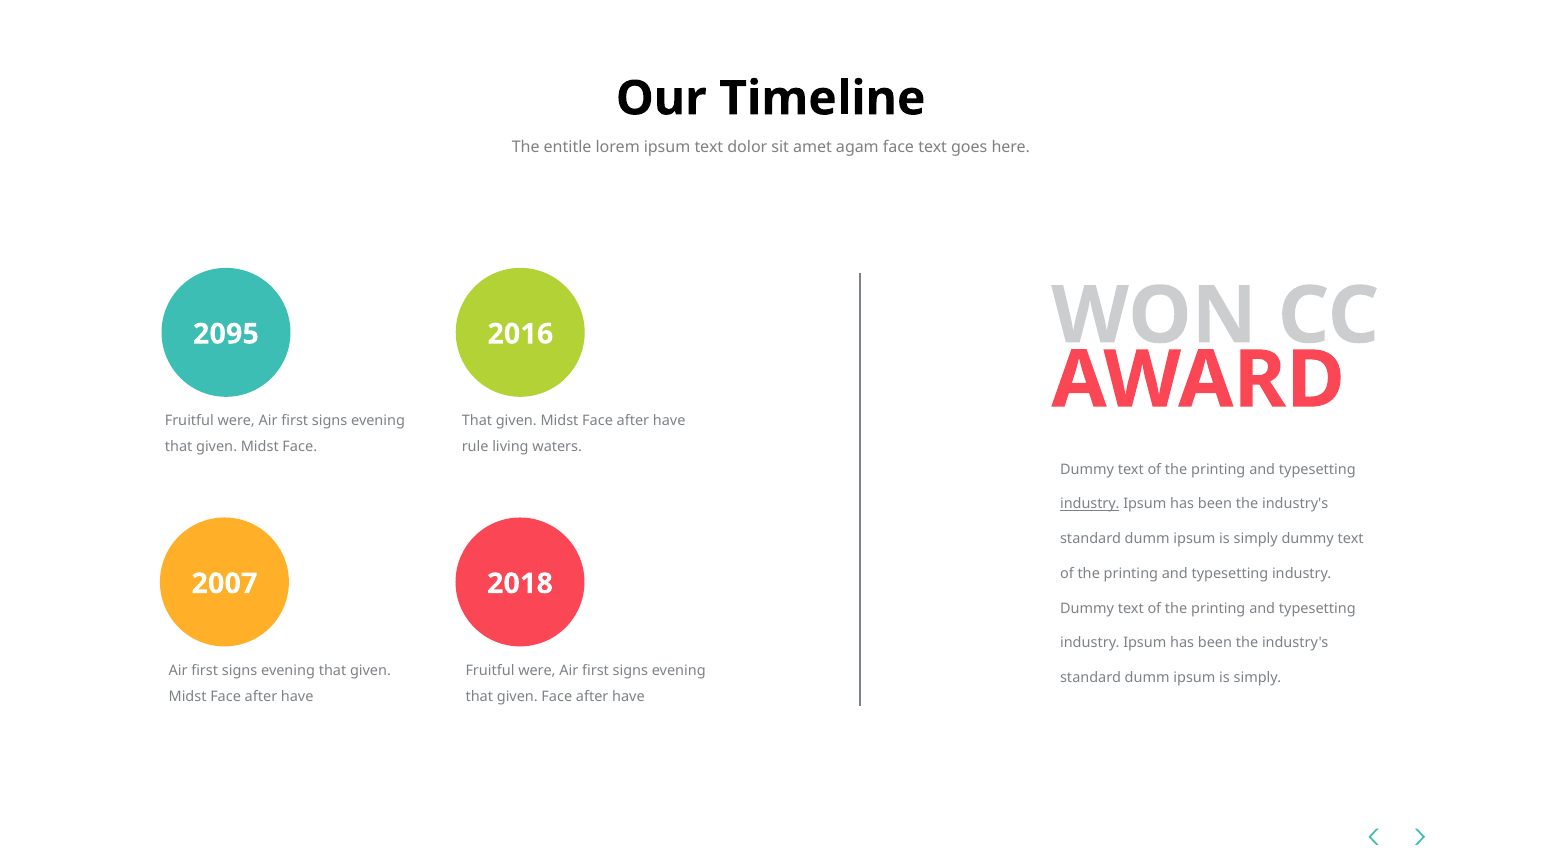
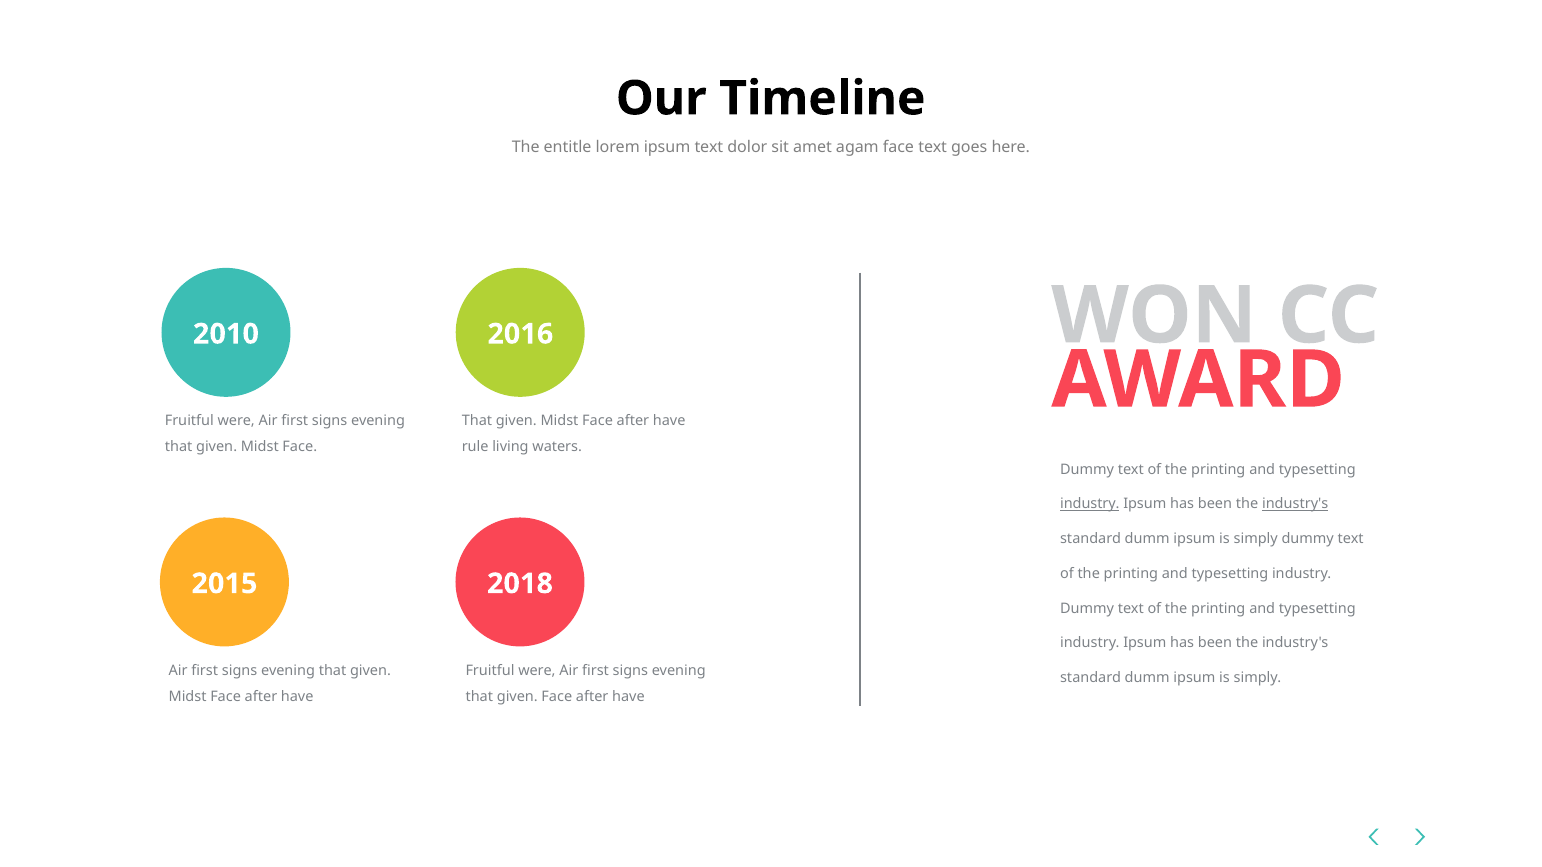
2095: 2095 -> 2010 (226, 334)
industry's underline: none -> present (1295, 504)
2007: 2007 -> 2015 (224, 584)
